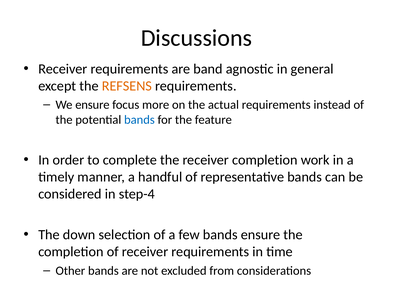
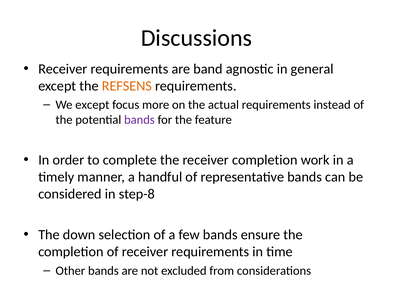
We ensure: ensure -> except (92, 105)
bands colour: blue -> purple (139, 120)
step-4: step-4 -> step-8 (137, 194)
